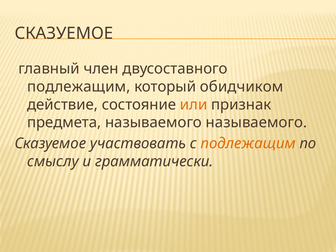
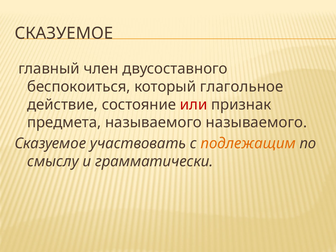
подлежащим: подлежащим -> беспокоиться (79, 87)
обидчиком: обидчиком -> глагольное (242, 87)
или colour: orange -> red (194, 105)
